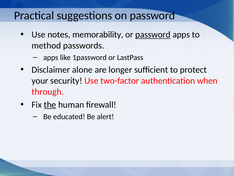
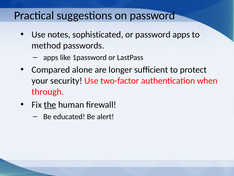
memorability: memorability -> sophisticated (98, 35)
password underline: present -> none (153, 35)
Disclaimer: Disclaimer -> Compared (51, 70)
